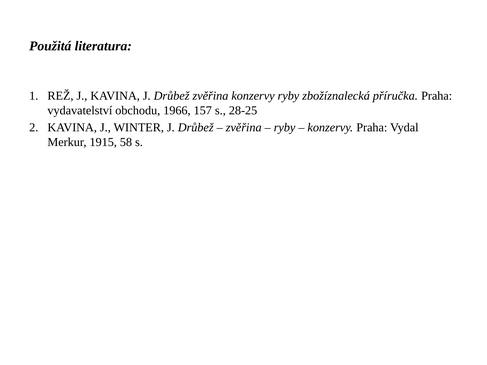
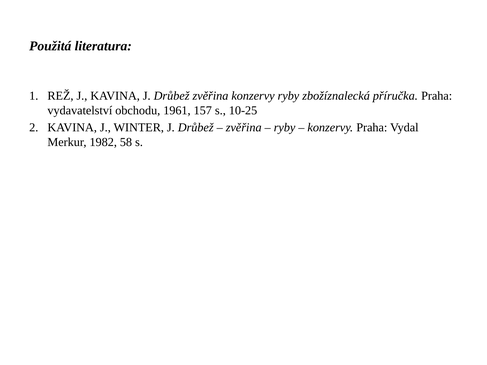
1966: 1966 -> 1961 (177, 110)
28-25: 28-25 -> 10-25 (243, 110)
1915: 1915 -> 1982 (103, 142)
